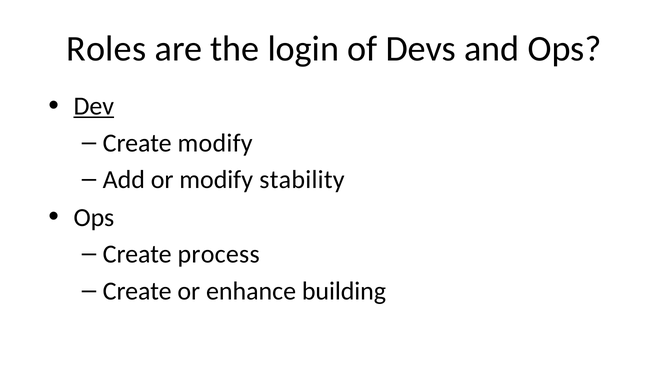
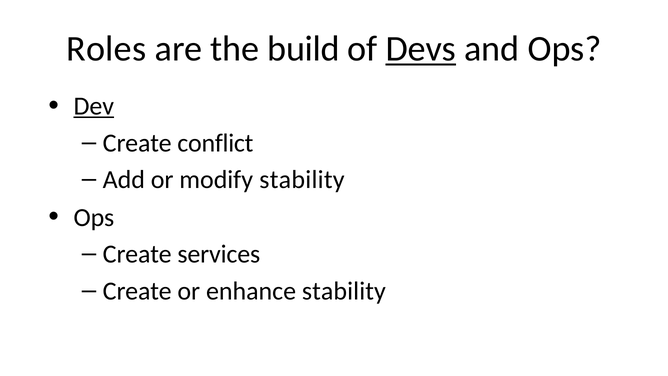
login: login -> build (304, 49)
Devs underline: none -> present (421, 49)
Create modify: modify -> conflict (215, 143)
process: process -> services (219, 254)
enhance building: building -> stability (344, 291)
